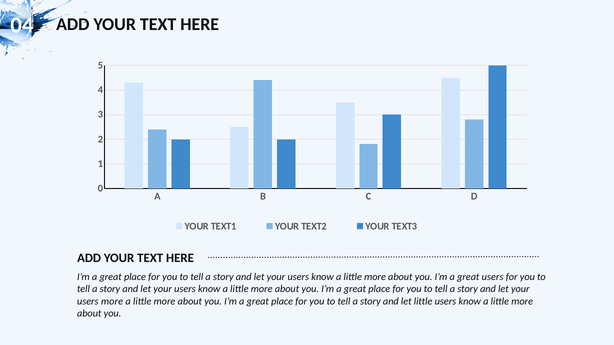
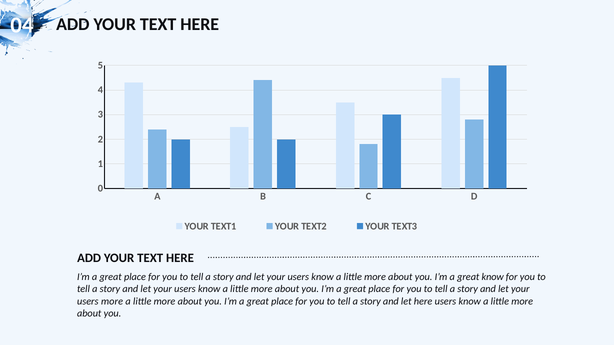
great users: users -> know (493, 277)
let little: little -> here (423, 301)
